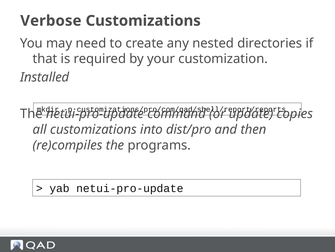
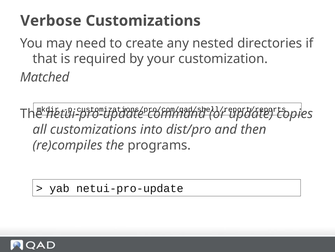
Installed: Installed -> Matched (45, 77)
